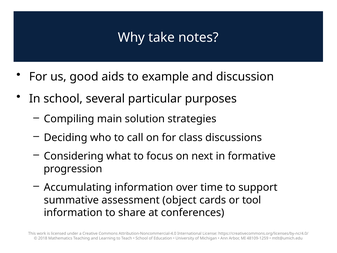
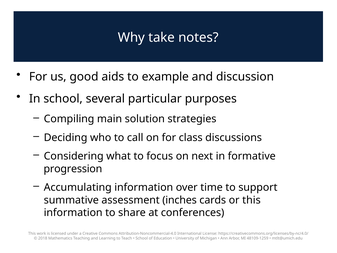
object: object -> inches (180, 200)
or tool: tool -> this (252, 200)
